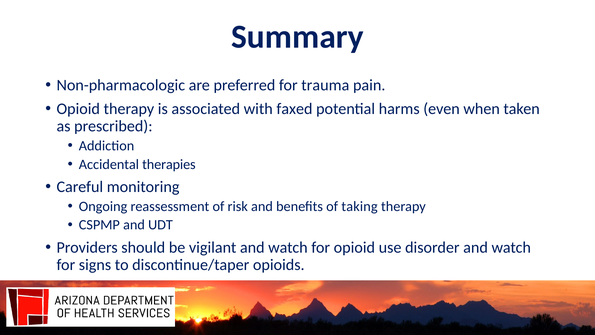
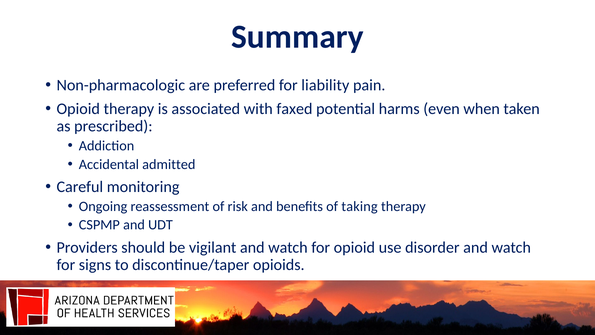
trauma: trauma -> liability (325, 85)
therapies: therapies -> admitted (169, 164)
